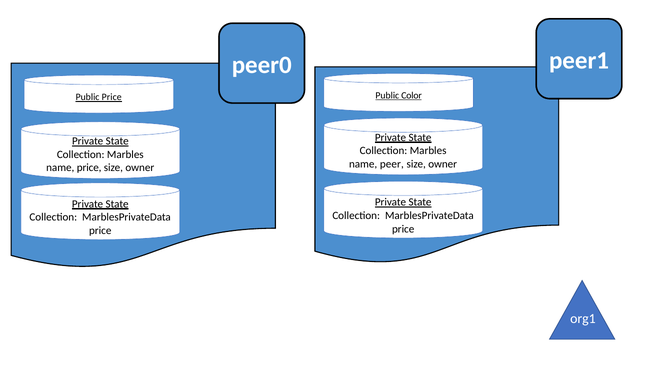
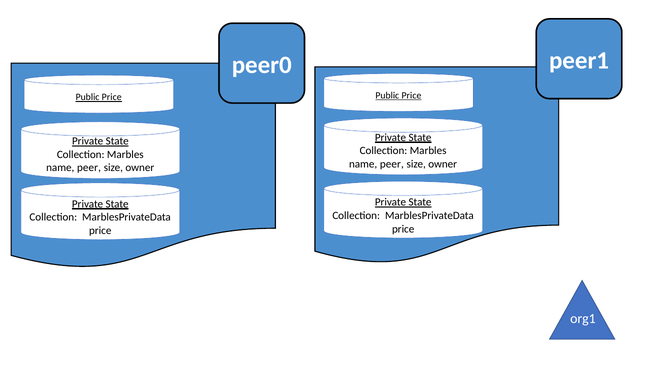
Color: Color -> Price (411, 96)
price: price -> peer (89, 168)
